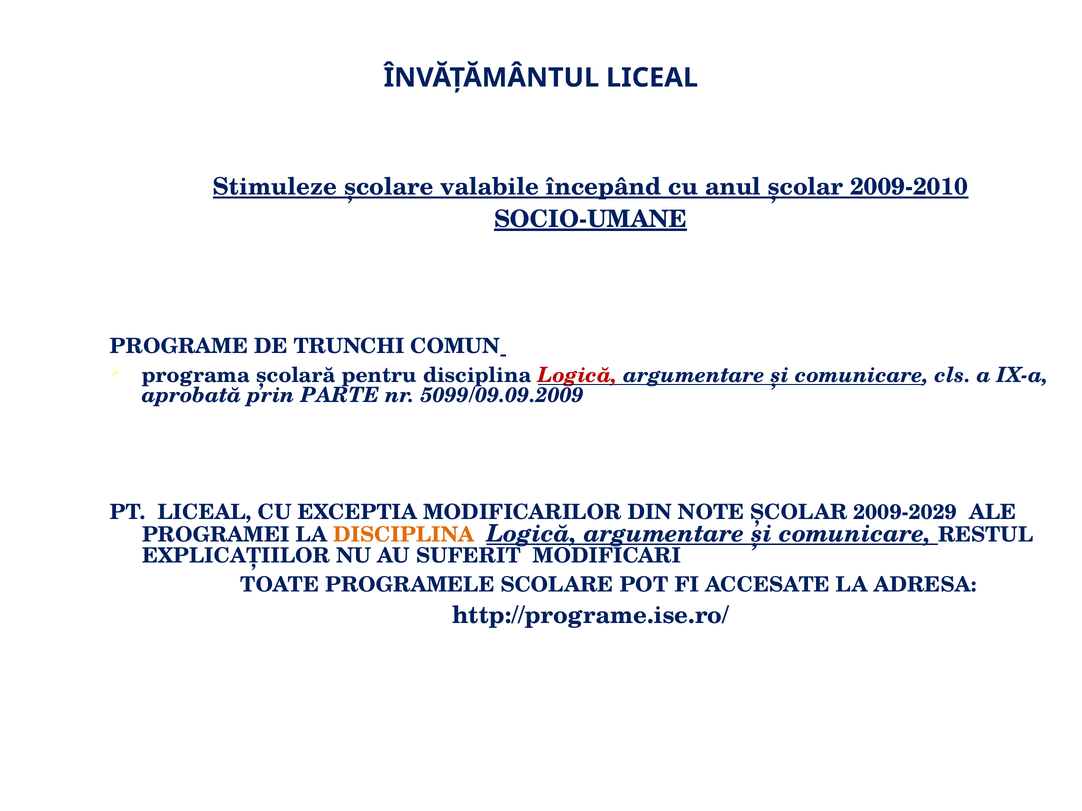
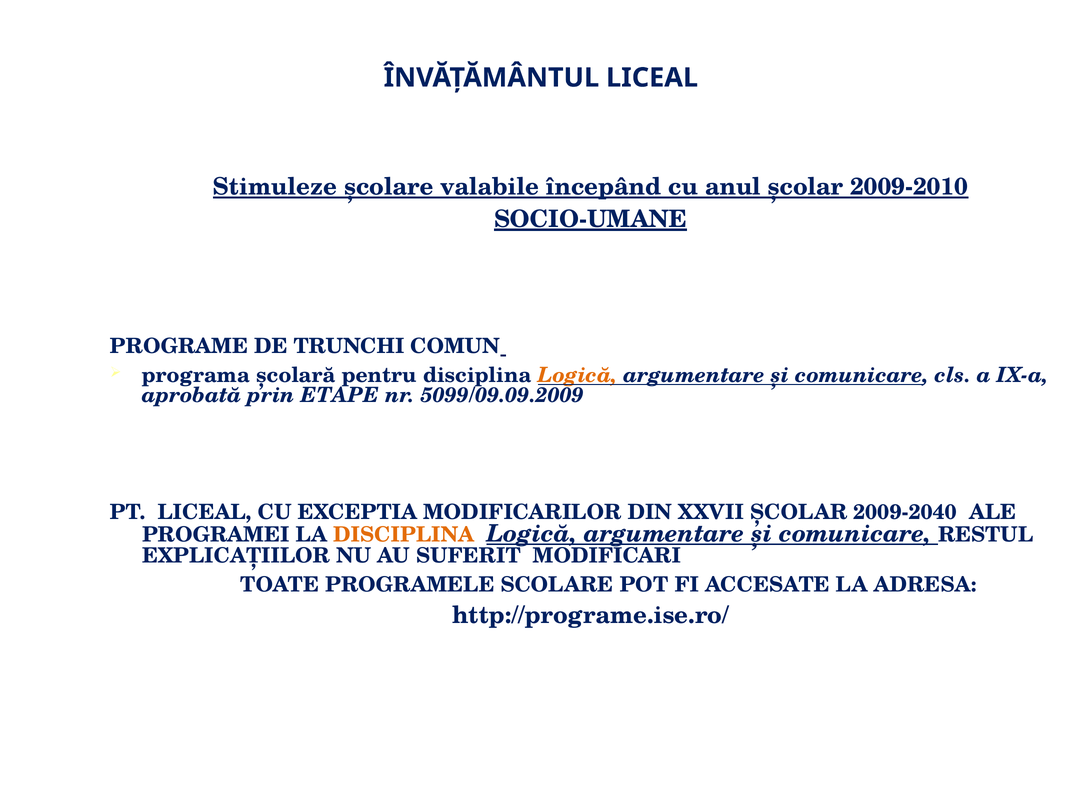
Logică colour: red -> orange (578, 376)
PARTE: PARTE -> ETAPE (340, 396)
NOTE: NOTE -> XXVII (711, 513)
2009-2029: 2009-2029 -> 2009-2040 (905, 513)
